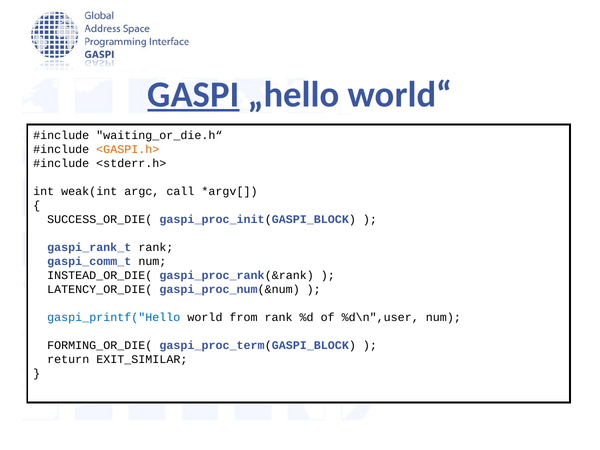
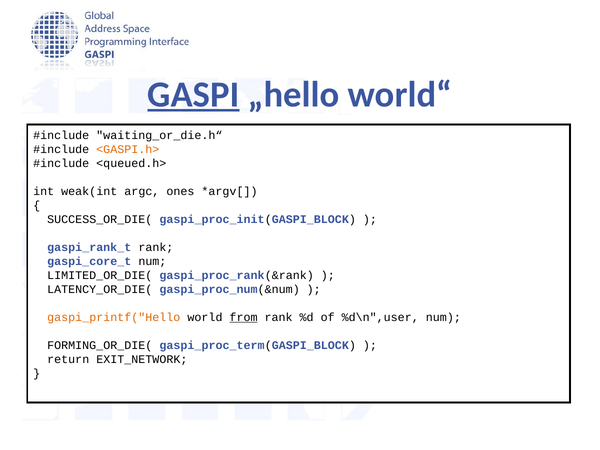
<stderr.h>: <stderr.h> -> <queued.h> (131, 163)
call: call -> ones (180, 191)
gaspi_comm_t: gaspi_comm_t -> gaspi_core_t (89, 261)
INSTEAD_OR_DIE(: INSTEAD_OR_DIE( -> LIMITED_OR_DIE( (100, 275)
gaspi_printf("Hello colour: blue -> orange (114, 317)
from underline: none -> present (244, 317)
EXIT_SIMILAR: EXIT_SIMILAR -> EXIT_NETWORK (142, 359)
